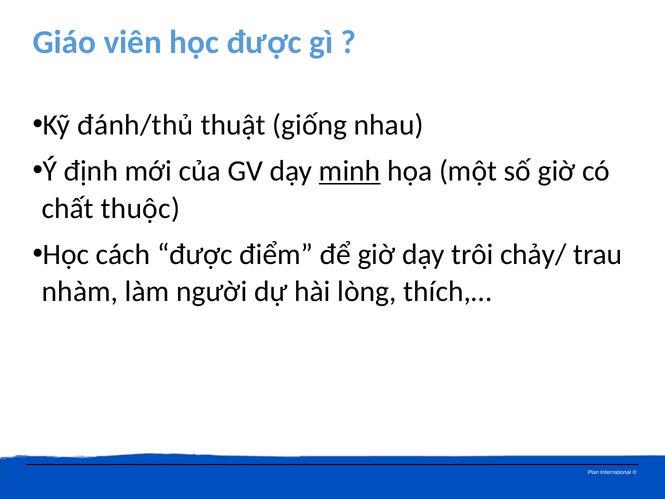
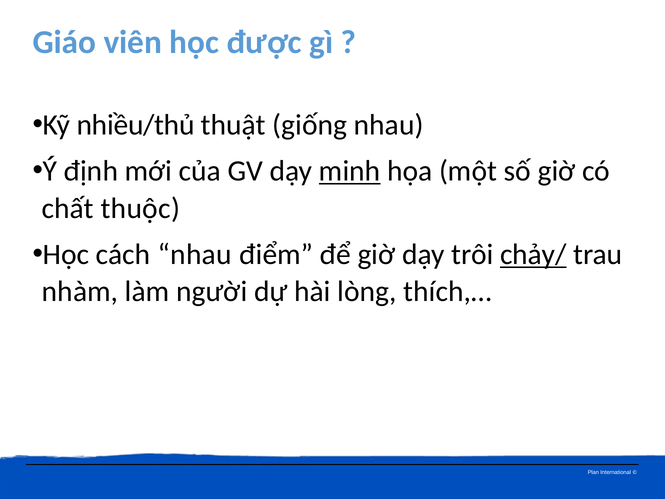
đánh/thủ: đánh/thủ -> nhiều/thủ (136, 125)
cách được: được -> nhau (195, 254)
chảy/ underline: none -> present (533, 254)
